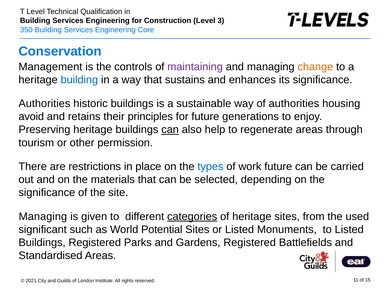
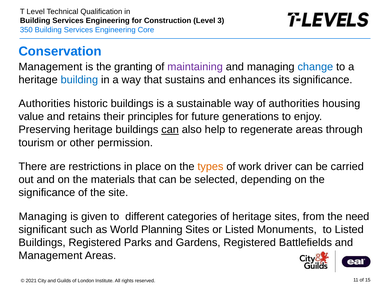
controls: controls -> granting (133, 67)
change colour: orange -> blue (315, 67)
avoid: avoid -> value (31, 116)
types colour: blue -> orange (210, 166)
work future: future -> driver (278, 166)
categories underline: present -> none (192, 216)
used: used -> need (357, 216)
Potential: Potential -> Planning (162, 229)
Standardised: Standardised -> Management (50, 255)
